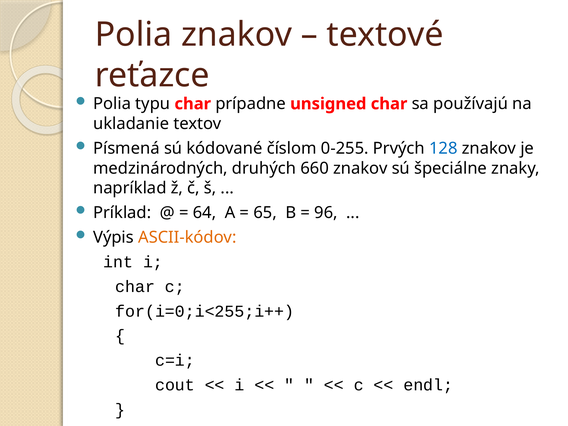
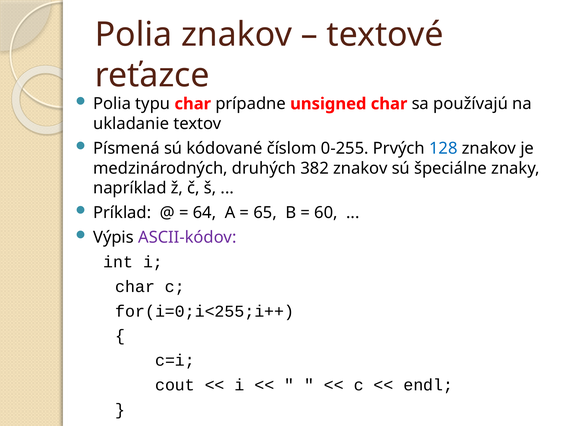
660: 660 -> 382 (315, 168)
96: 96 -> 60 (326, 213)
ASCII-kódov colour: orange -> purple (187, 237)
